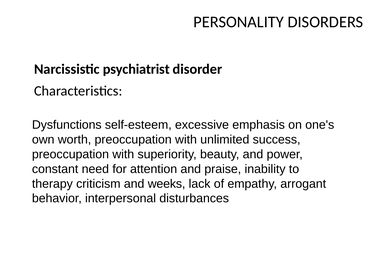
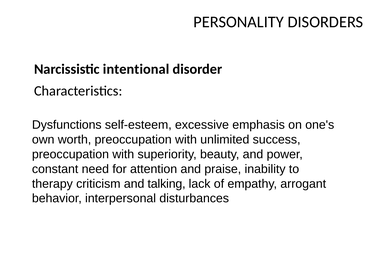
psychiatrist: psychiatrist -> intentional (136, 69)
weeks: weeks -> talking (167, 184)
